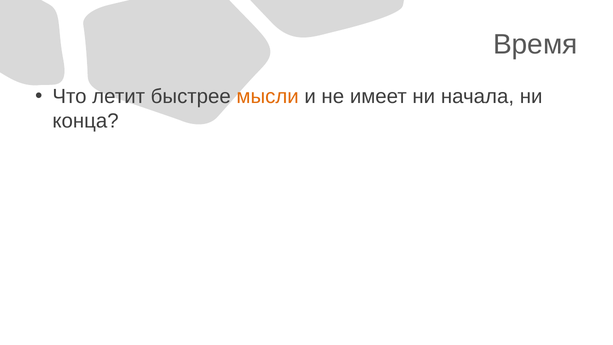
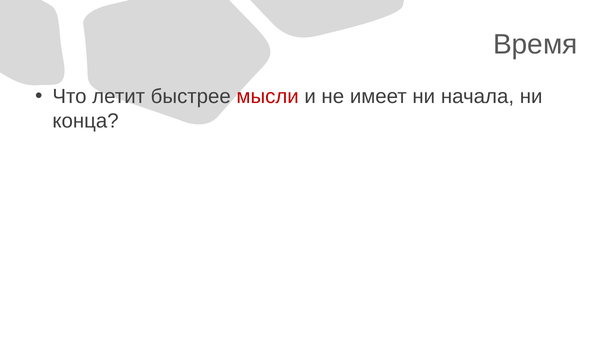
мысли colour: orange -> red (268, 96)
